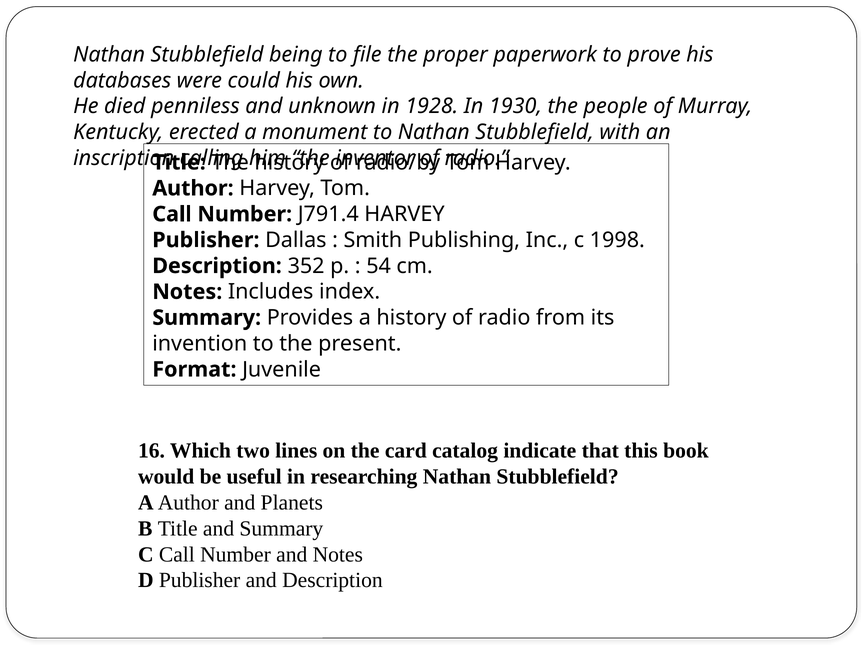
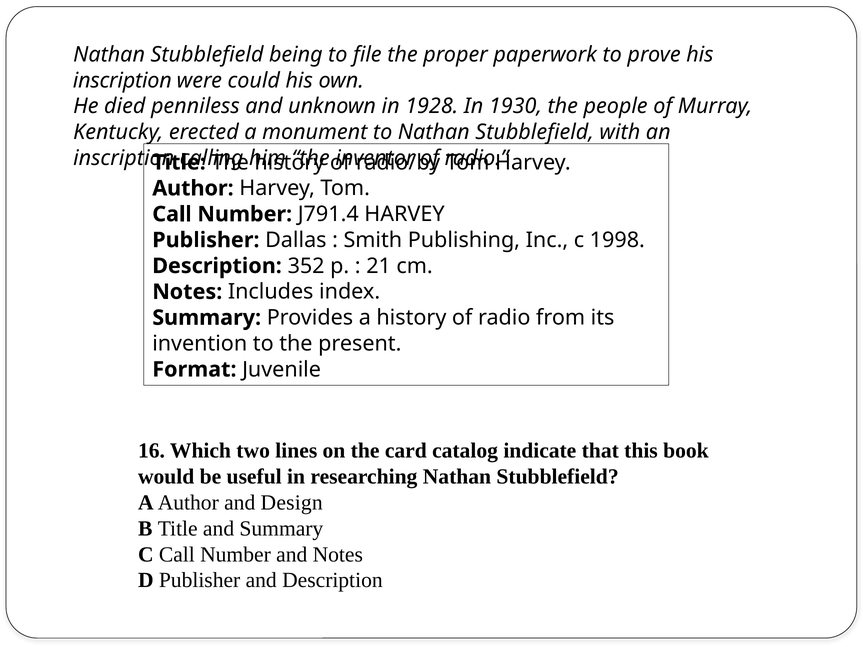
databases: databases -> inscription (122, 81)
54: 54 -> 21 (379, 266)
Planets: Planets -> Design (292, 503)
